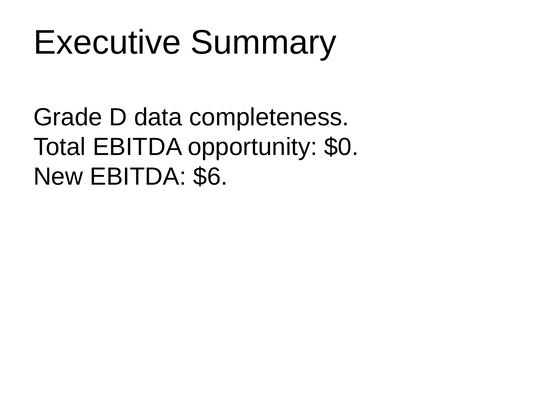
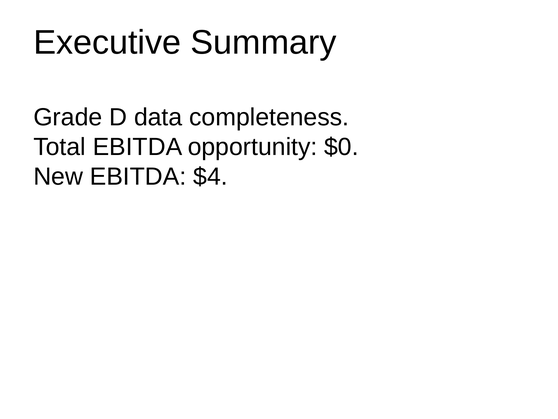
$6: $6 -> $4 (211, 177)
